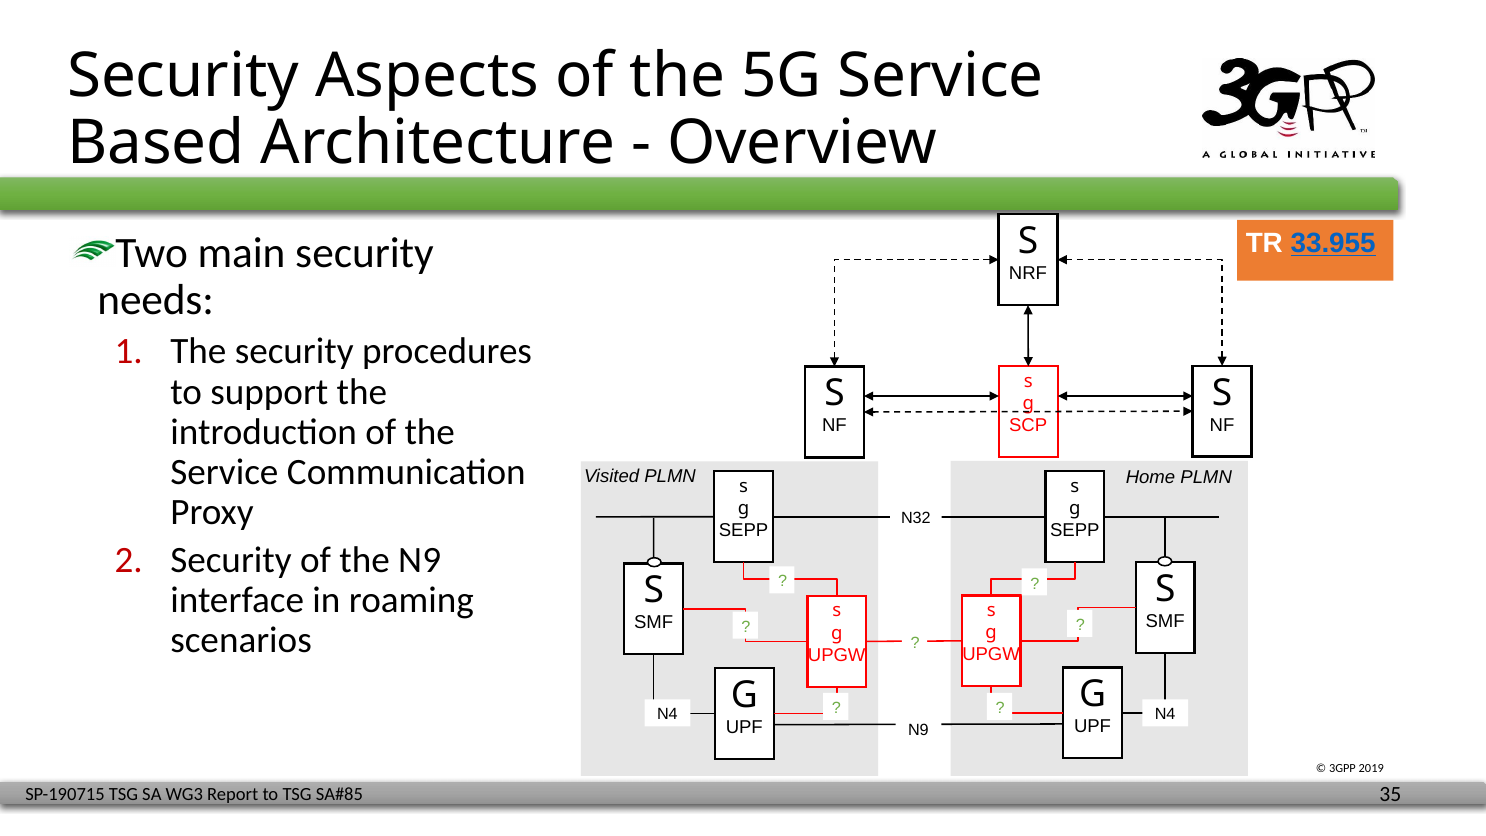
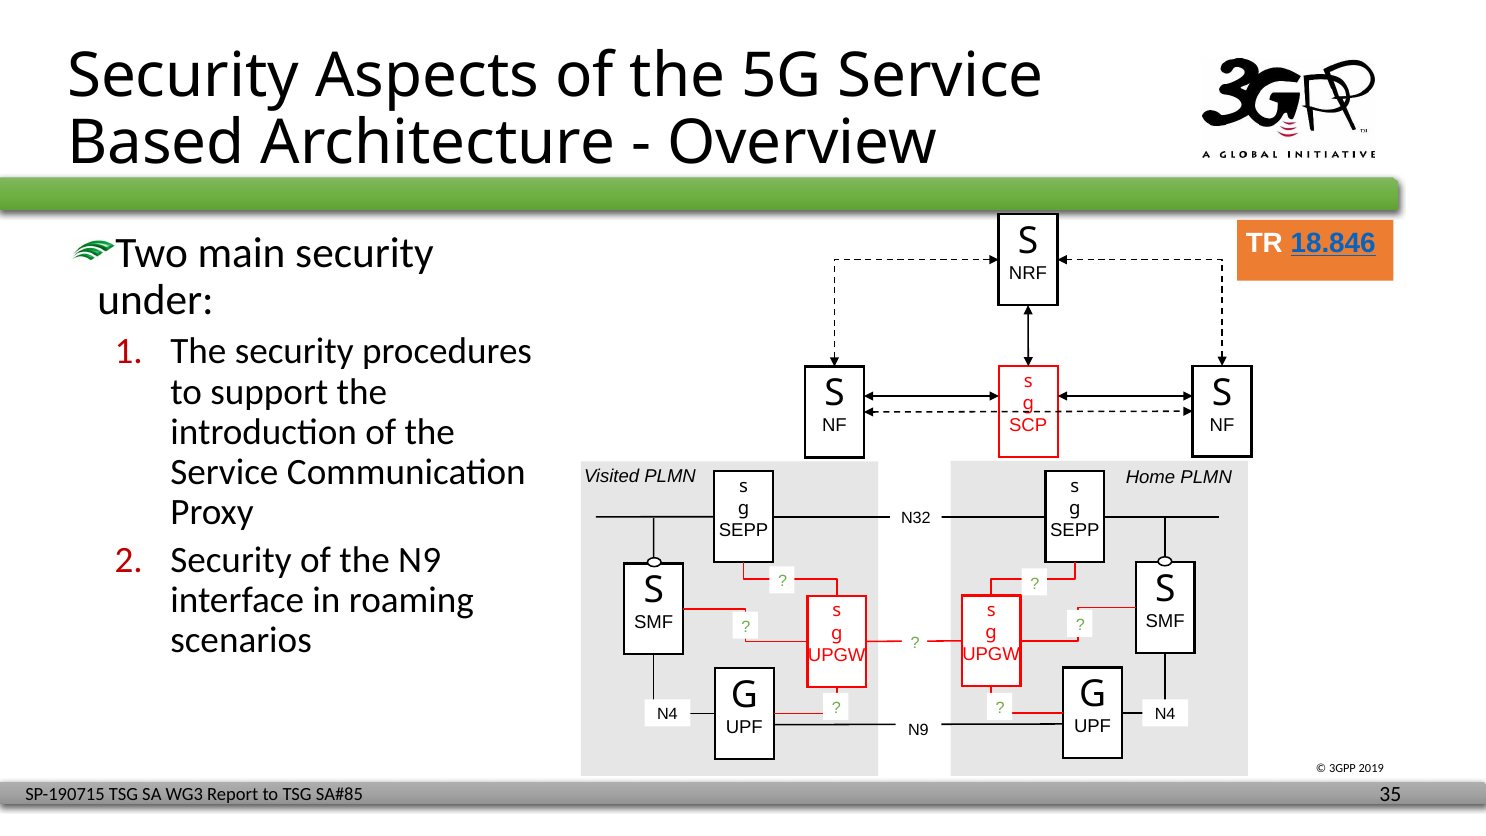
33.955: 33.955 -> 18.846 (1333, 243)
needs: needs -> under (156, 300)
